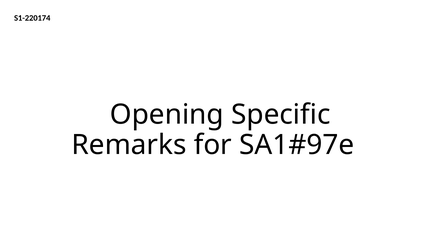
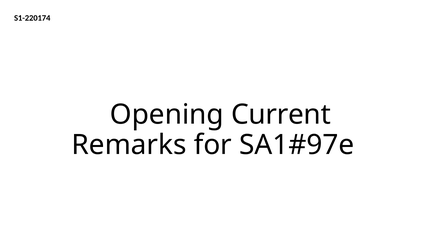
Specific: Specific -> Current (281, 115)
